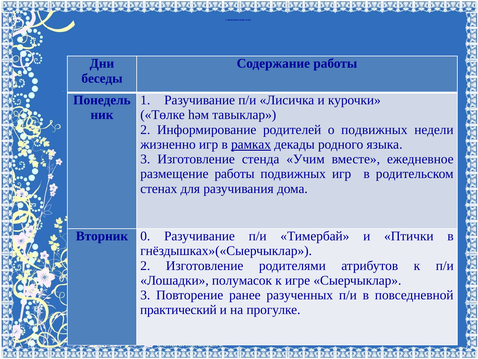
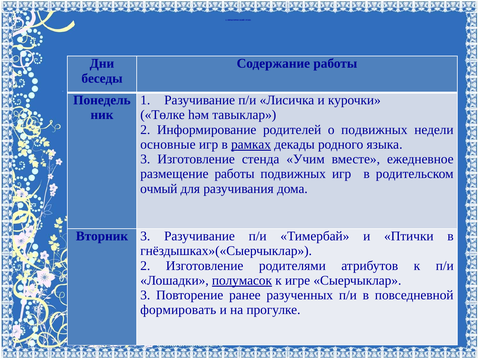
жизненно: жизненно -> основные (168, 144)
стенах: стенах -> очмый (159, 188)
Вторник 0: 0 -> 3 (145, 236)
полумасок underline: none -> present (242, 280)
практический: практический -> формировать (178, 309)
